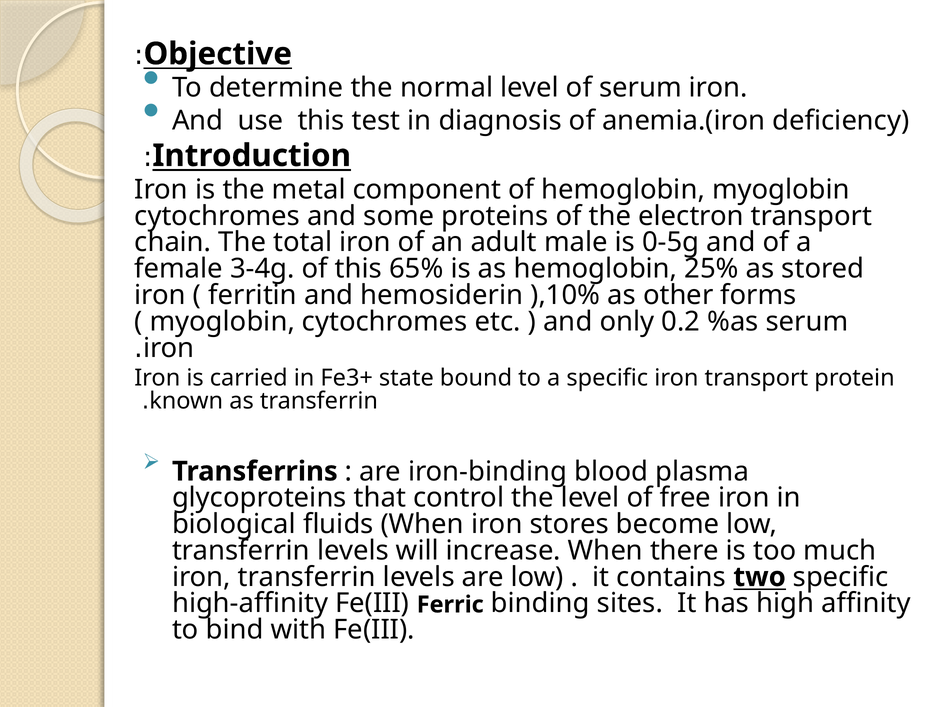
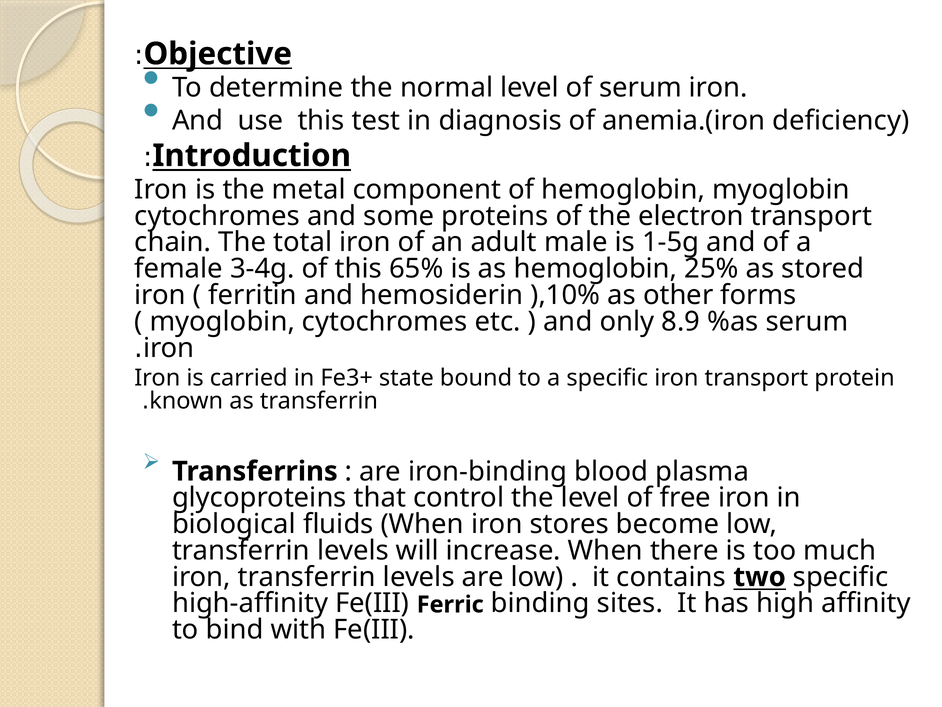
0-5g: 0-5g -> 1-5g (671, 242)
0.2: 0.2 -> 8.9 (681, 321)
